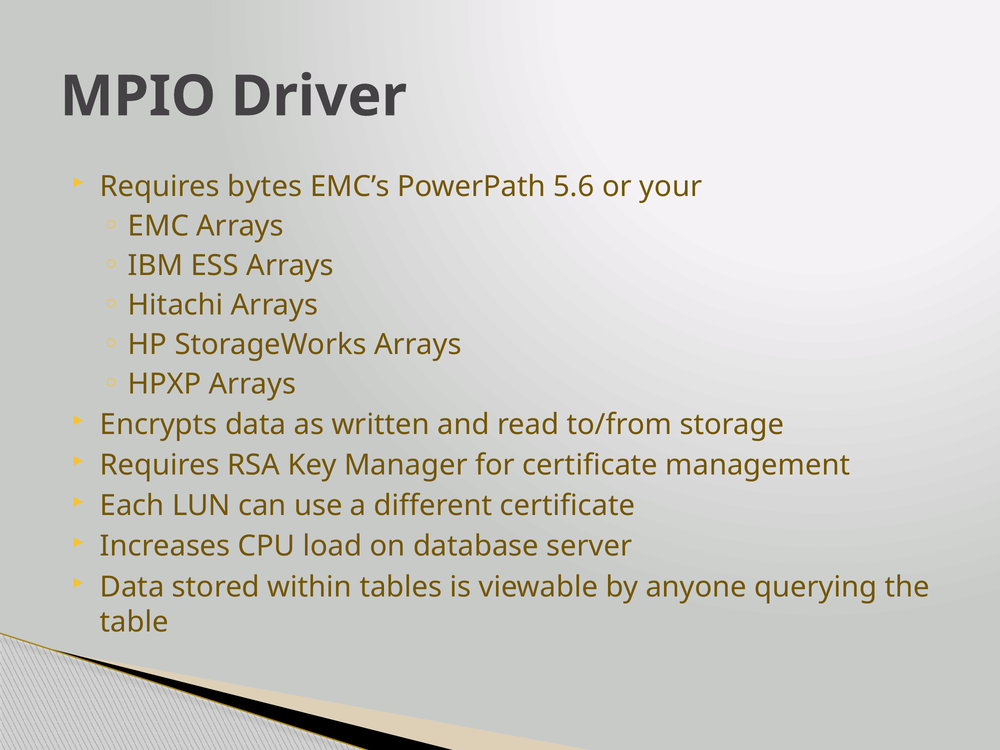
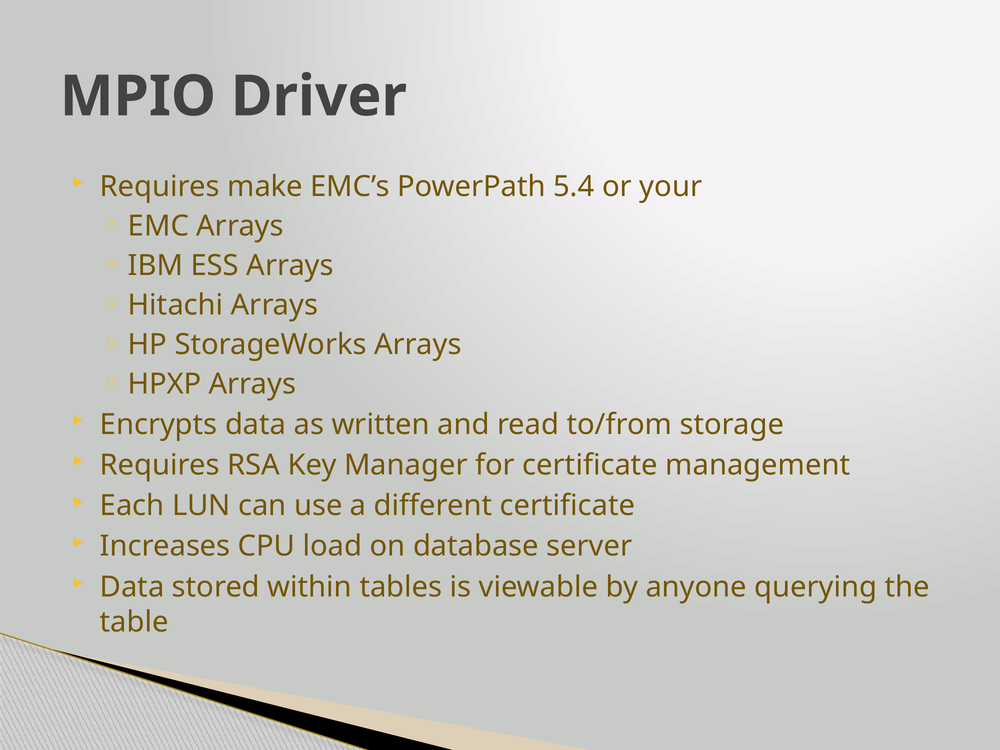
bytes: bytes -> make (265, 187)
5.6: 5.6 -> 5.4 (574, 187)
